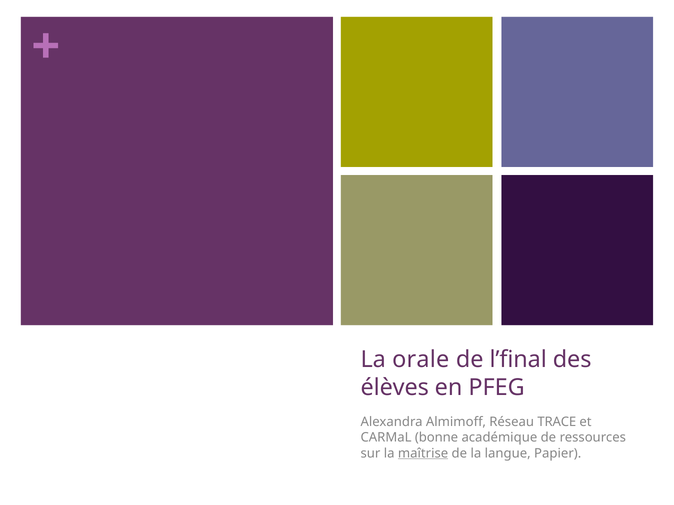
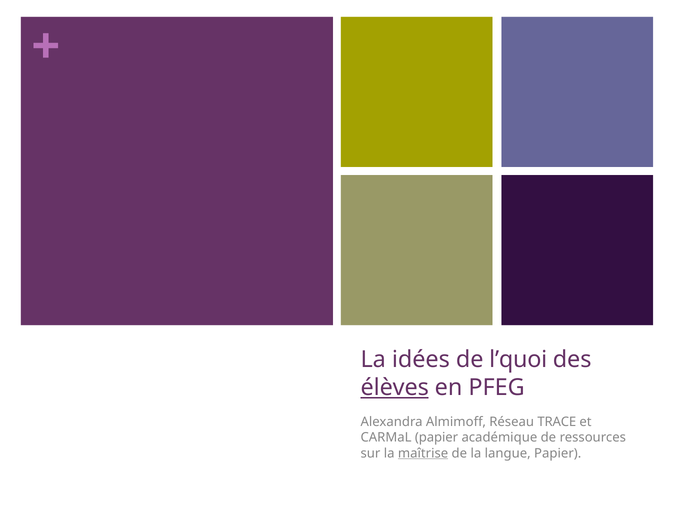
orale: orale -> idées (421, 360)
l’final: l’final -> l’quoi (518, 360)
élèves underline: none -> present (395, 388)
CARMaL bonne: bonne -> papier (437, 438)
